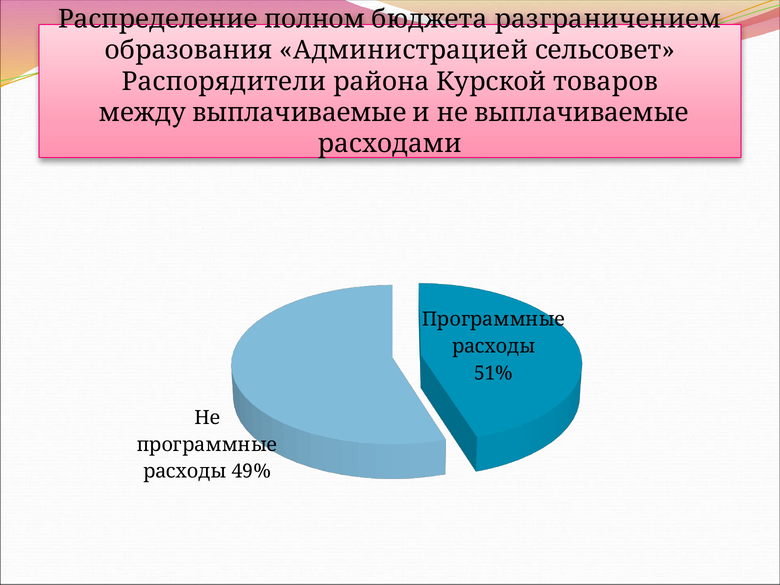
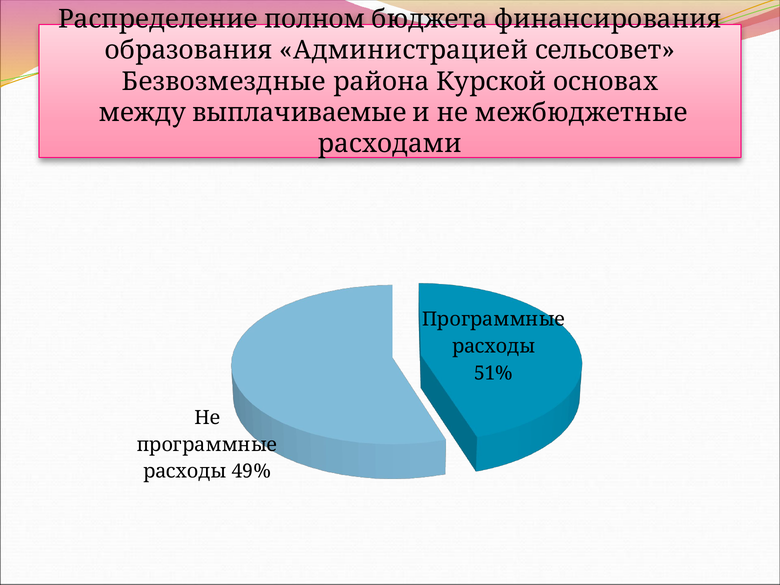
разграничением: разграничением -> финансирования (608, 19)
Распорядители: Распорядители -> Безвозмездные (224, 81)
товаров: товаров -> основах (606, 81)
не выплачиваемые: выплачиваемые -> межбюджетные (581, 113)
